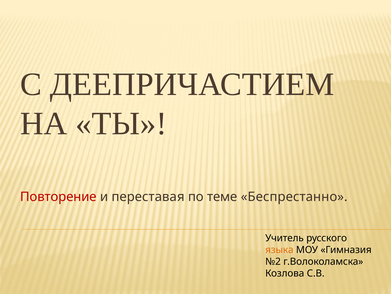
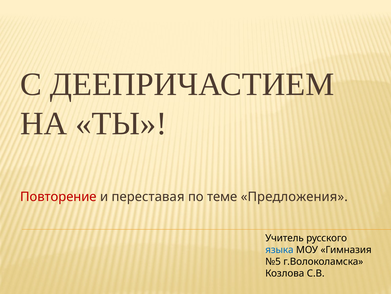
Беспрестанно: Беспрестанно -> Предложения (294, 196)
языка colour: orange -> blue (279, 249)
№2: №2 -> №5 (273, 261)
